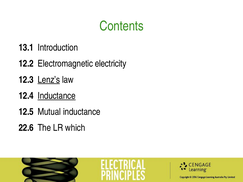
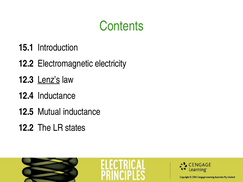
13.1: 13.1 -> 15.1 (26, 48)
Inductance underline: present -> none (57, 96)
22.6: 22.6 -> 12.2 (26, 128)
which: which -> states (75, 128)
